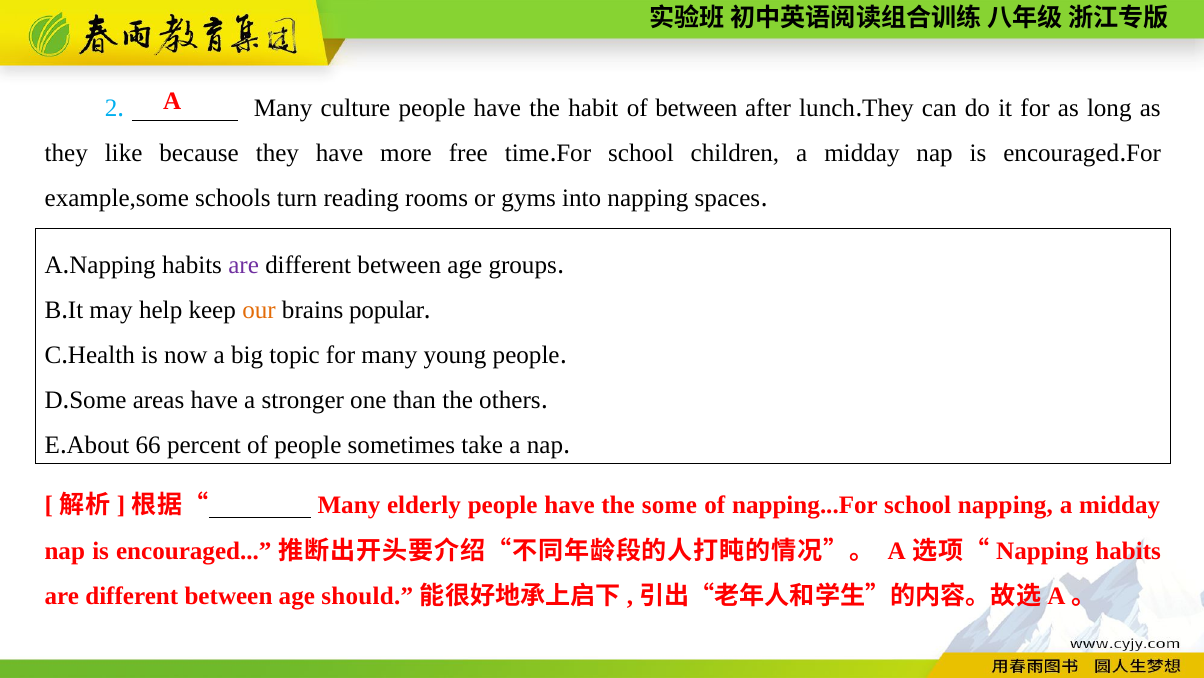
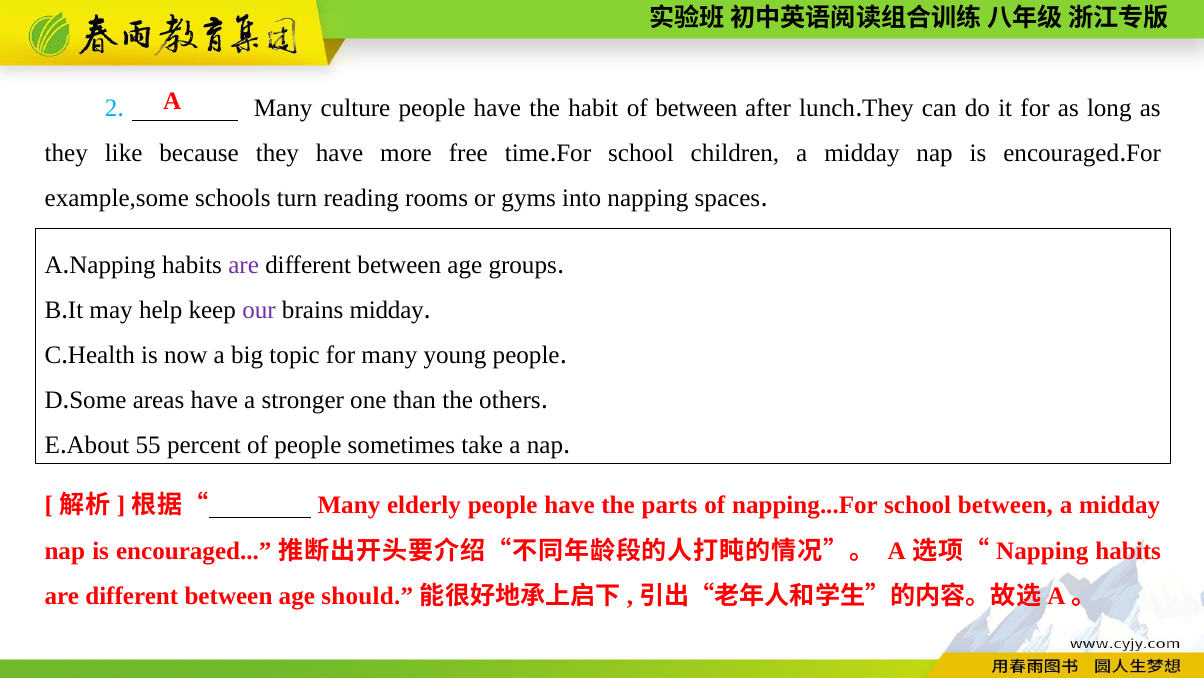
our colour: orange -> purple (259, 310)
brains popular: popular -> midday (387, 310)
66: 66 -> 55 (148, 445)
the some: some -> parts (670, 505)
school napping: napping -> between (1005, 505)
